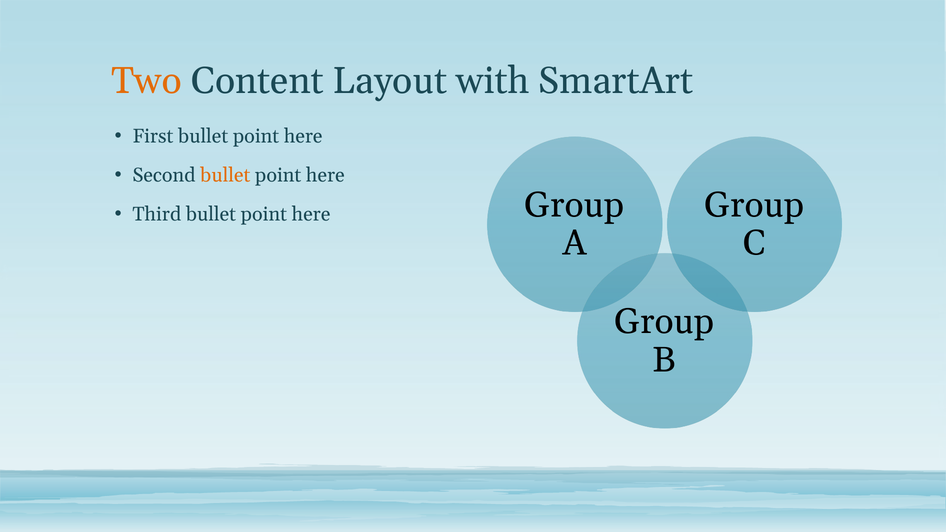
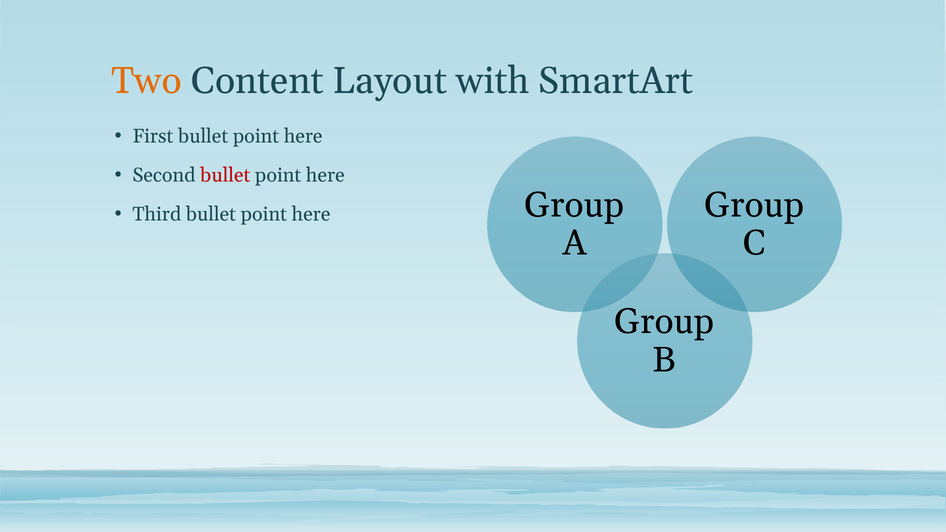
bullet colour: orange -> red (225, 175)
